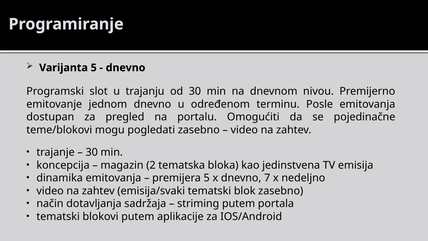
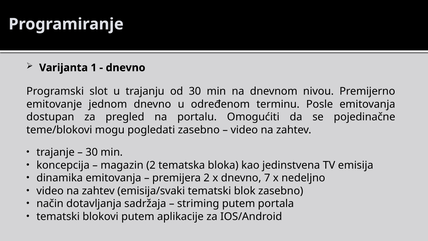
Varijanta 5: 5 -> 1 (94, 68)
premijera 5: 5 -> 2 (207, 178)
